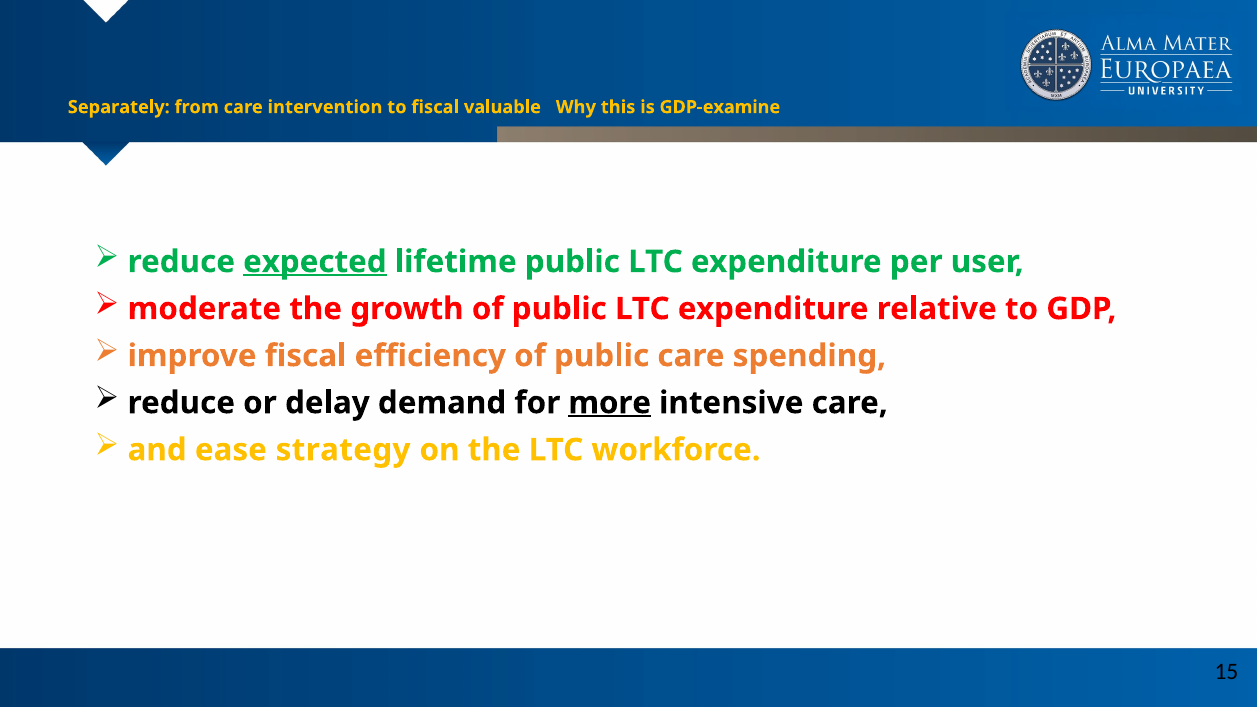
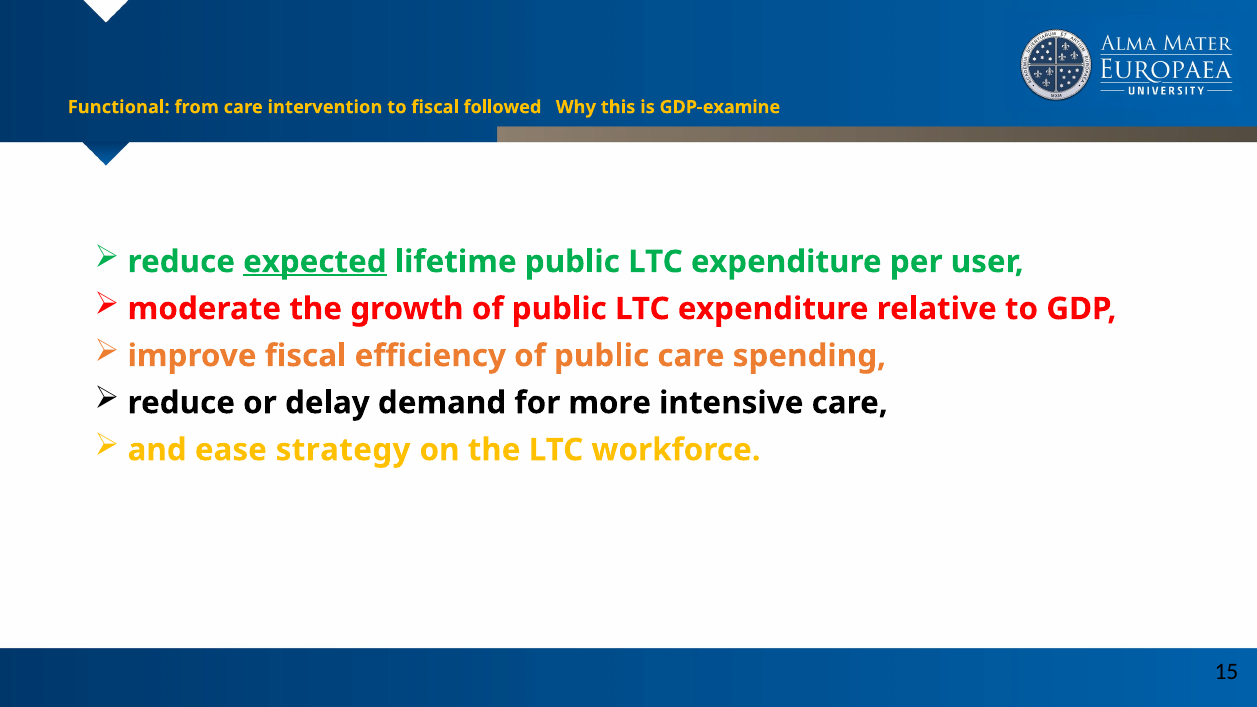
Separately: Separately -> Functional (119, 107)
valuable: valuable -> followed (502, 107)
more underline: present -> none (610, 403)
